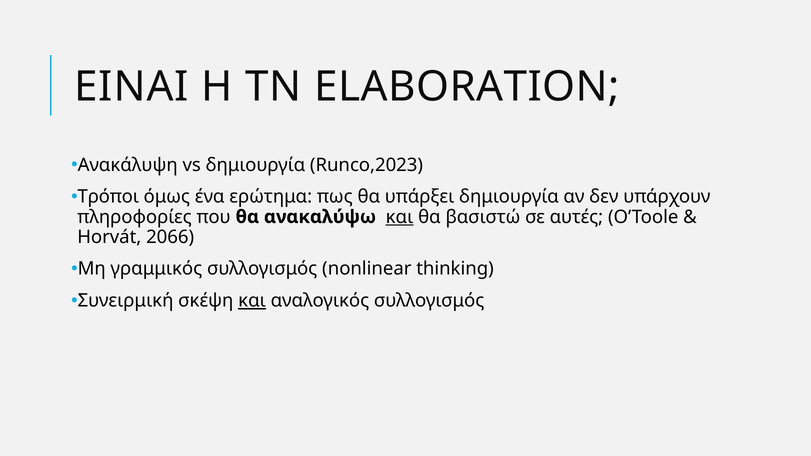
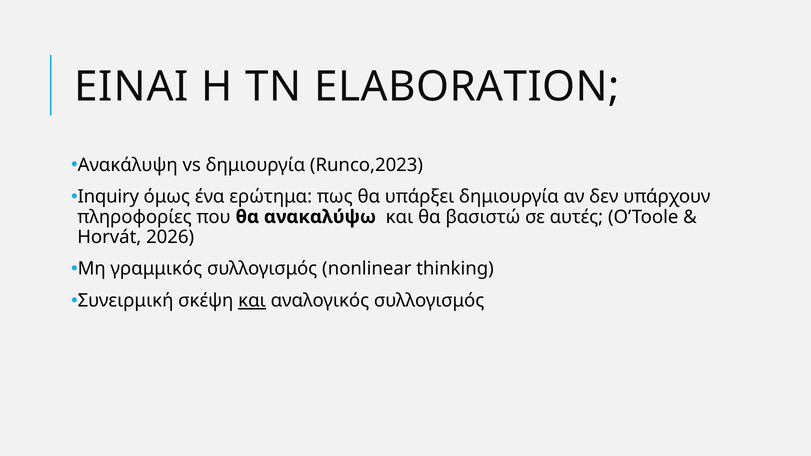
Τρόποι: Τρόποι -> Inquiry (108, 197)
και underline: present -> none (400, 217)
2066: 2066 -> 2026 (170, 237)
